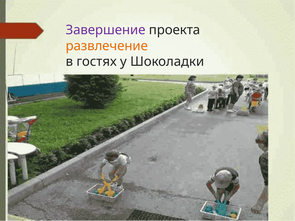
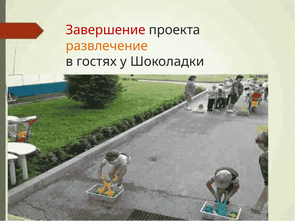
Завершение colour: purple -> red (106, 30)
